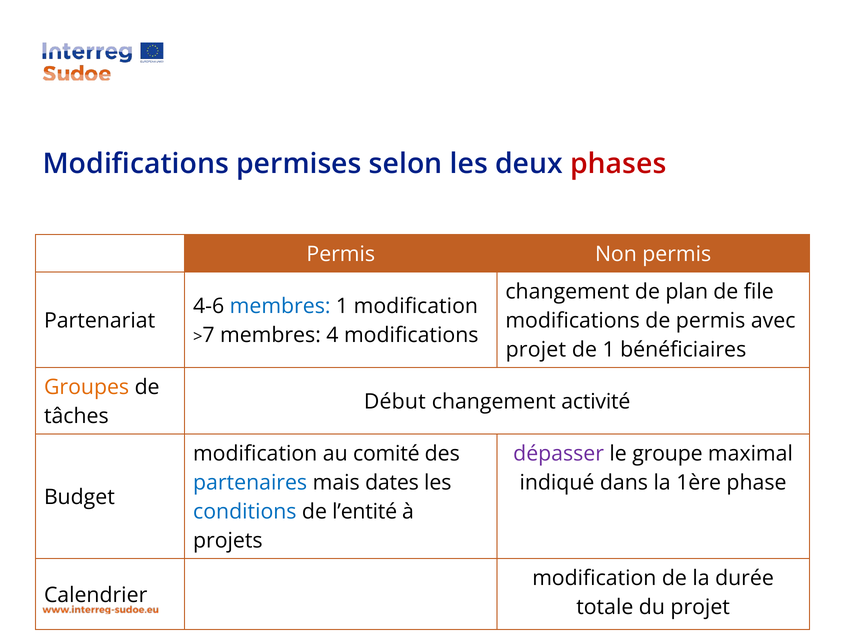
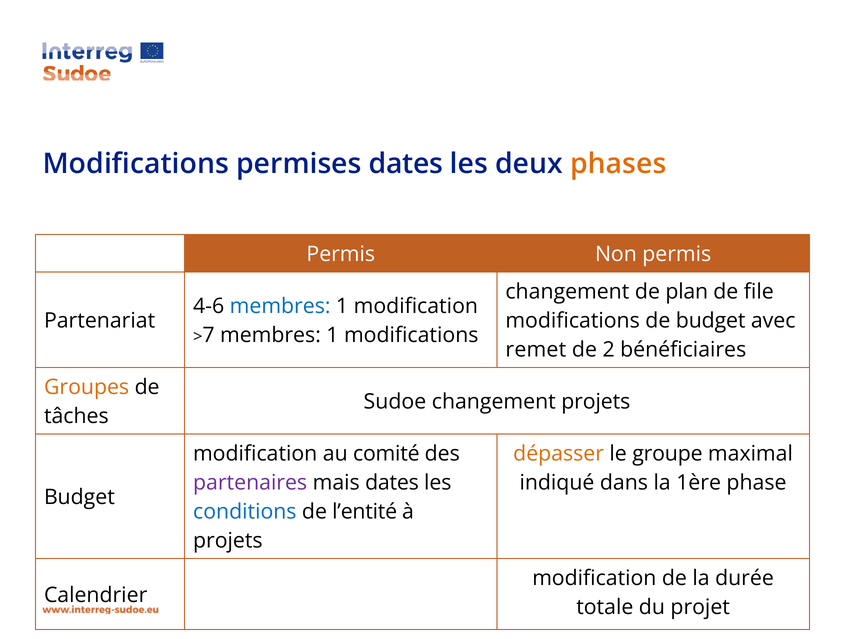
permises selon: selon -> dates (406, 164)
phases colour: red -> orange (618, 164)
de permis: permis -> budget (711, 321)
4: 4 -> 1 (332, 335)
projet: projet -> remet (536, 350)
de 1: 1 -> 2 (609, 350)
Début: Début -> Sudoe (395, 402)
changement activité: activité -> projets (596, 402)
dépasser colour: purple -> orange (559, 454)
partenaires colour: blue -> purple (250, 483)
